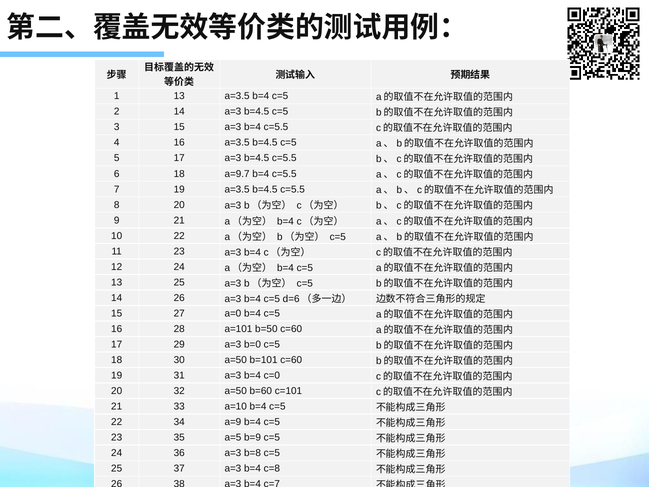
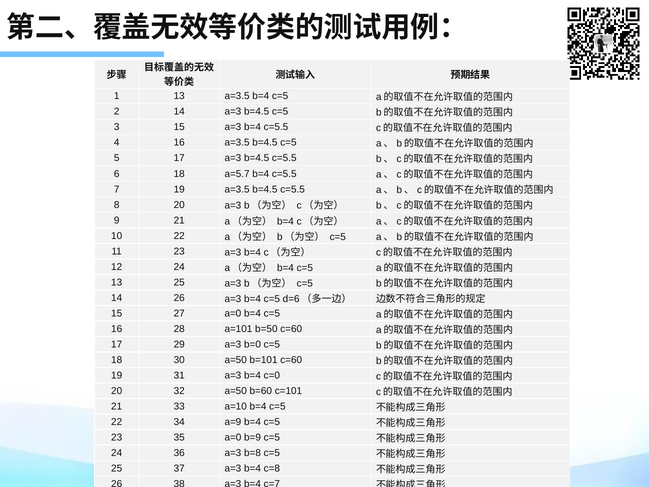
a=9.7: a=9.7 -> a=5.7 (237, 174)
35 a=5: a=5 -> a=0 (233, 437)
